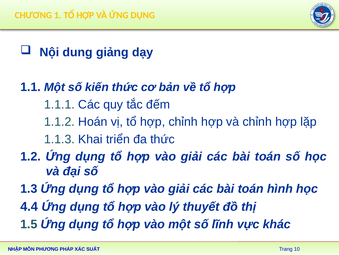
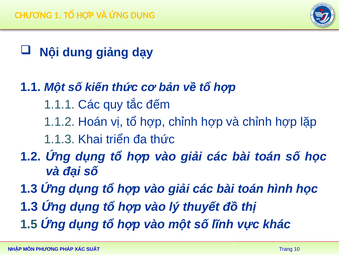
4.4: 4.4 -> 1.3 (29, 206)
